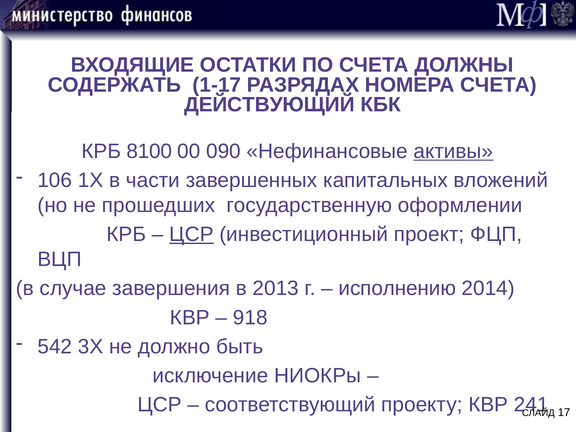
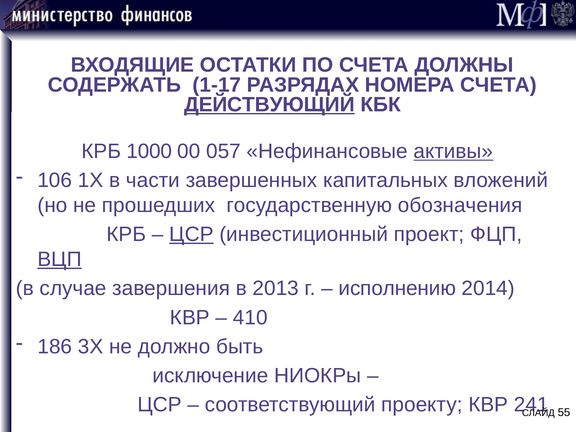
ДЕЙСТВУЮЩИЙ underline: none -> present (269, 105)
8100: 8100 -> 1000 (149, 151)
090: 090 -> 057 (224, 151)
оформлении: оформлении -> обозначения (460, 205)
ВЦП underline: none -> present (60, 259)
918: 918 -> 410 (250, 317)
542: 542 -> 186 (55, 347)
17: 17 -> 55 (564, 412)
